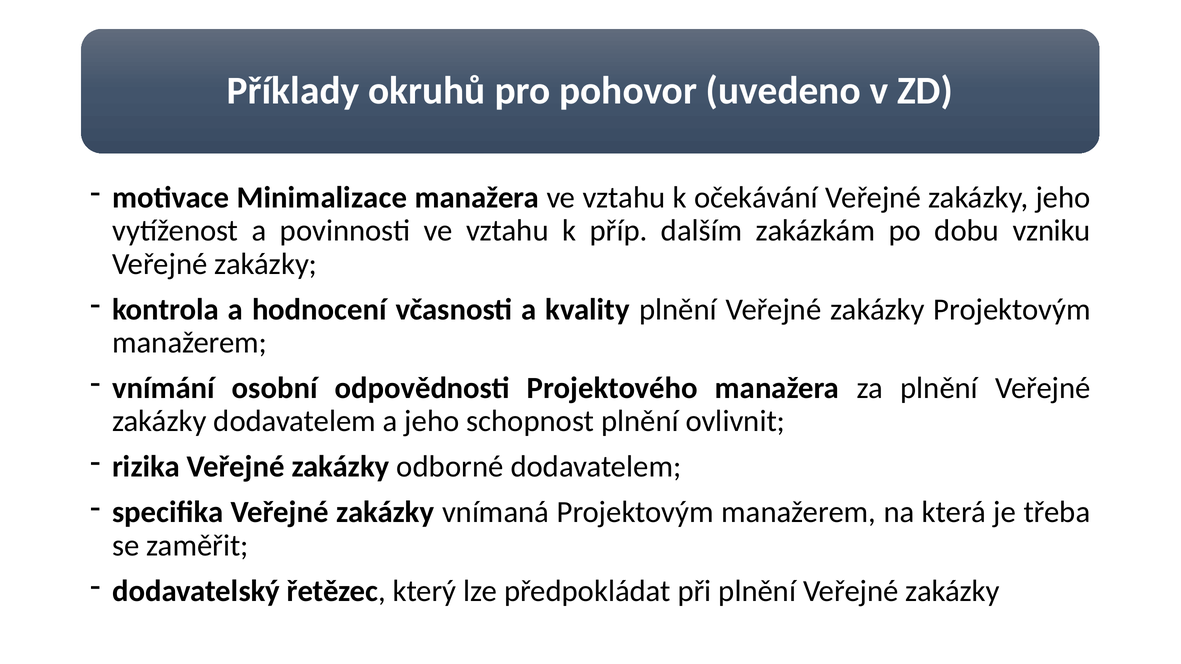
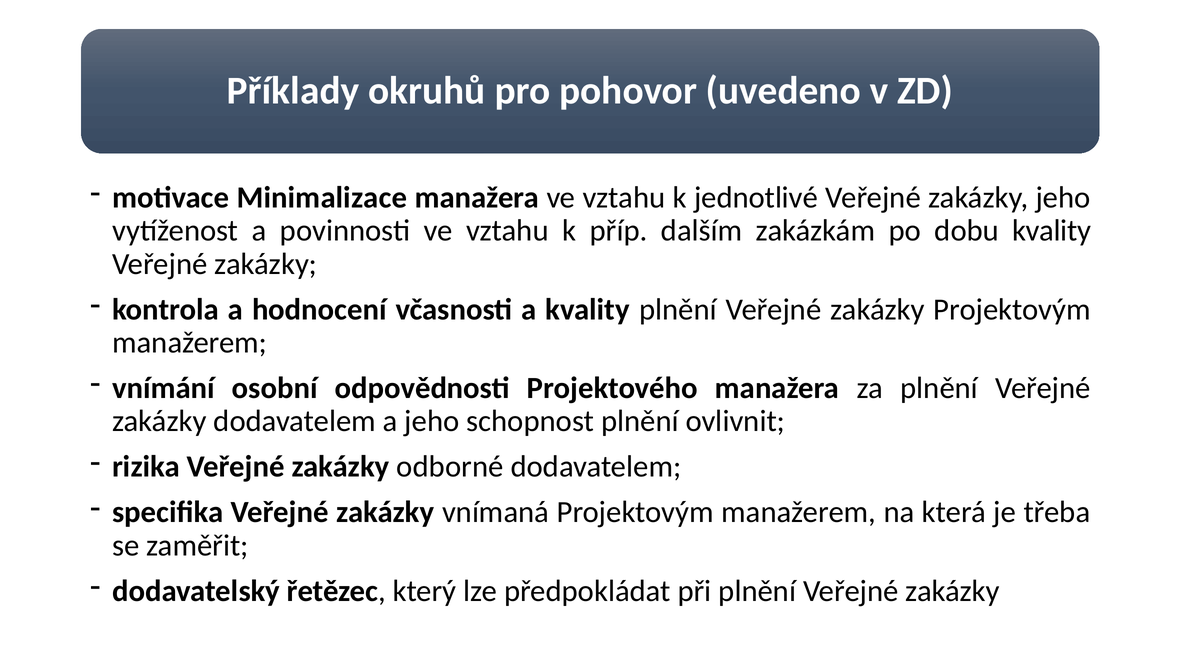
očekávání: očekávání -> jednotlivé (756, 198)
dobu vzniku: vzniku -> kvality (1052, 231)
